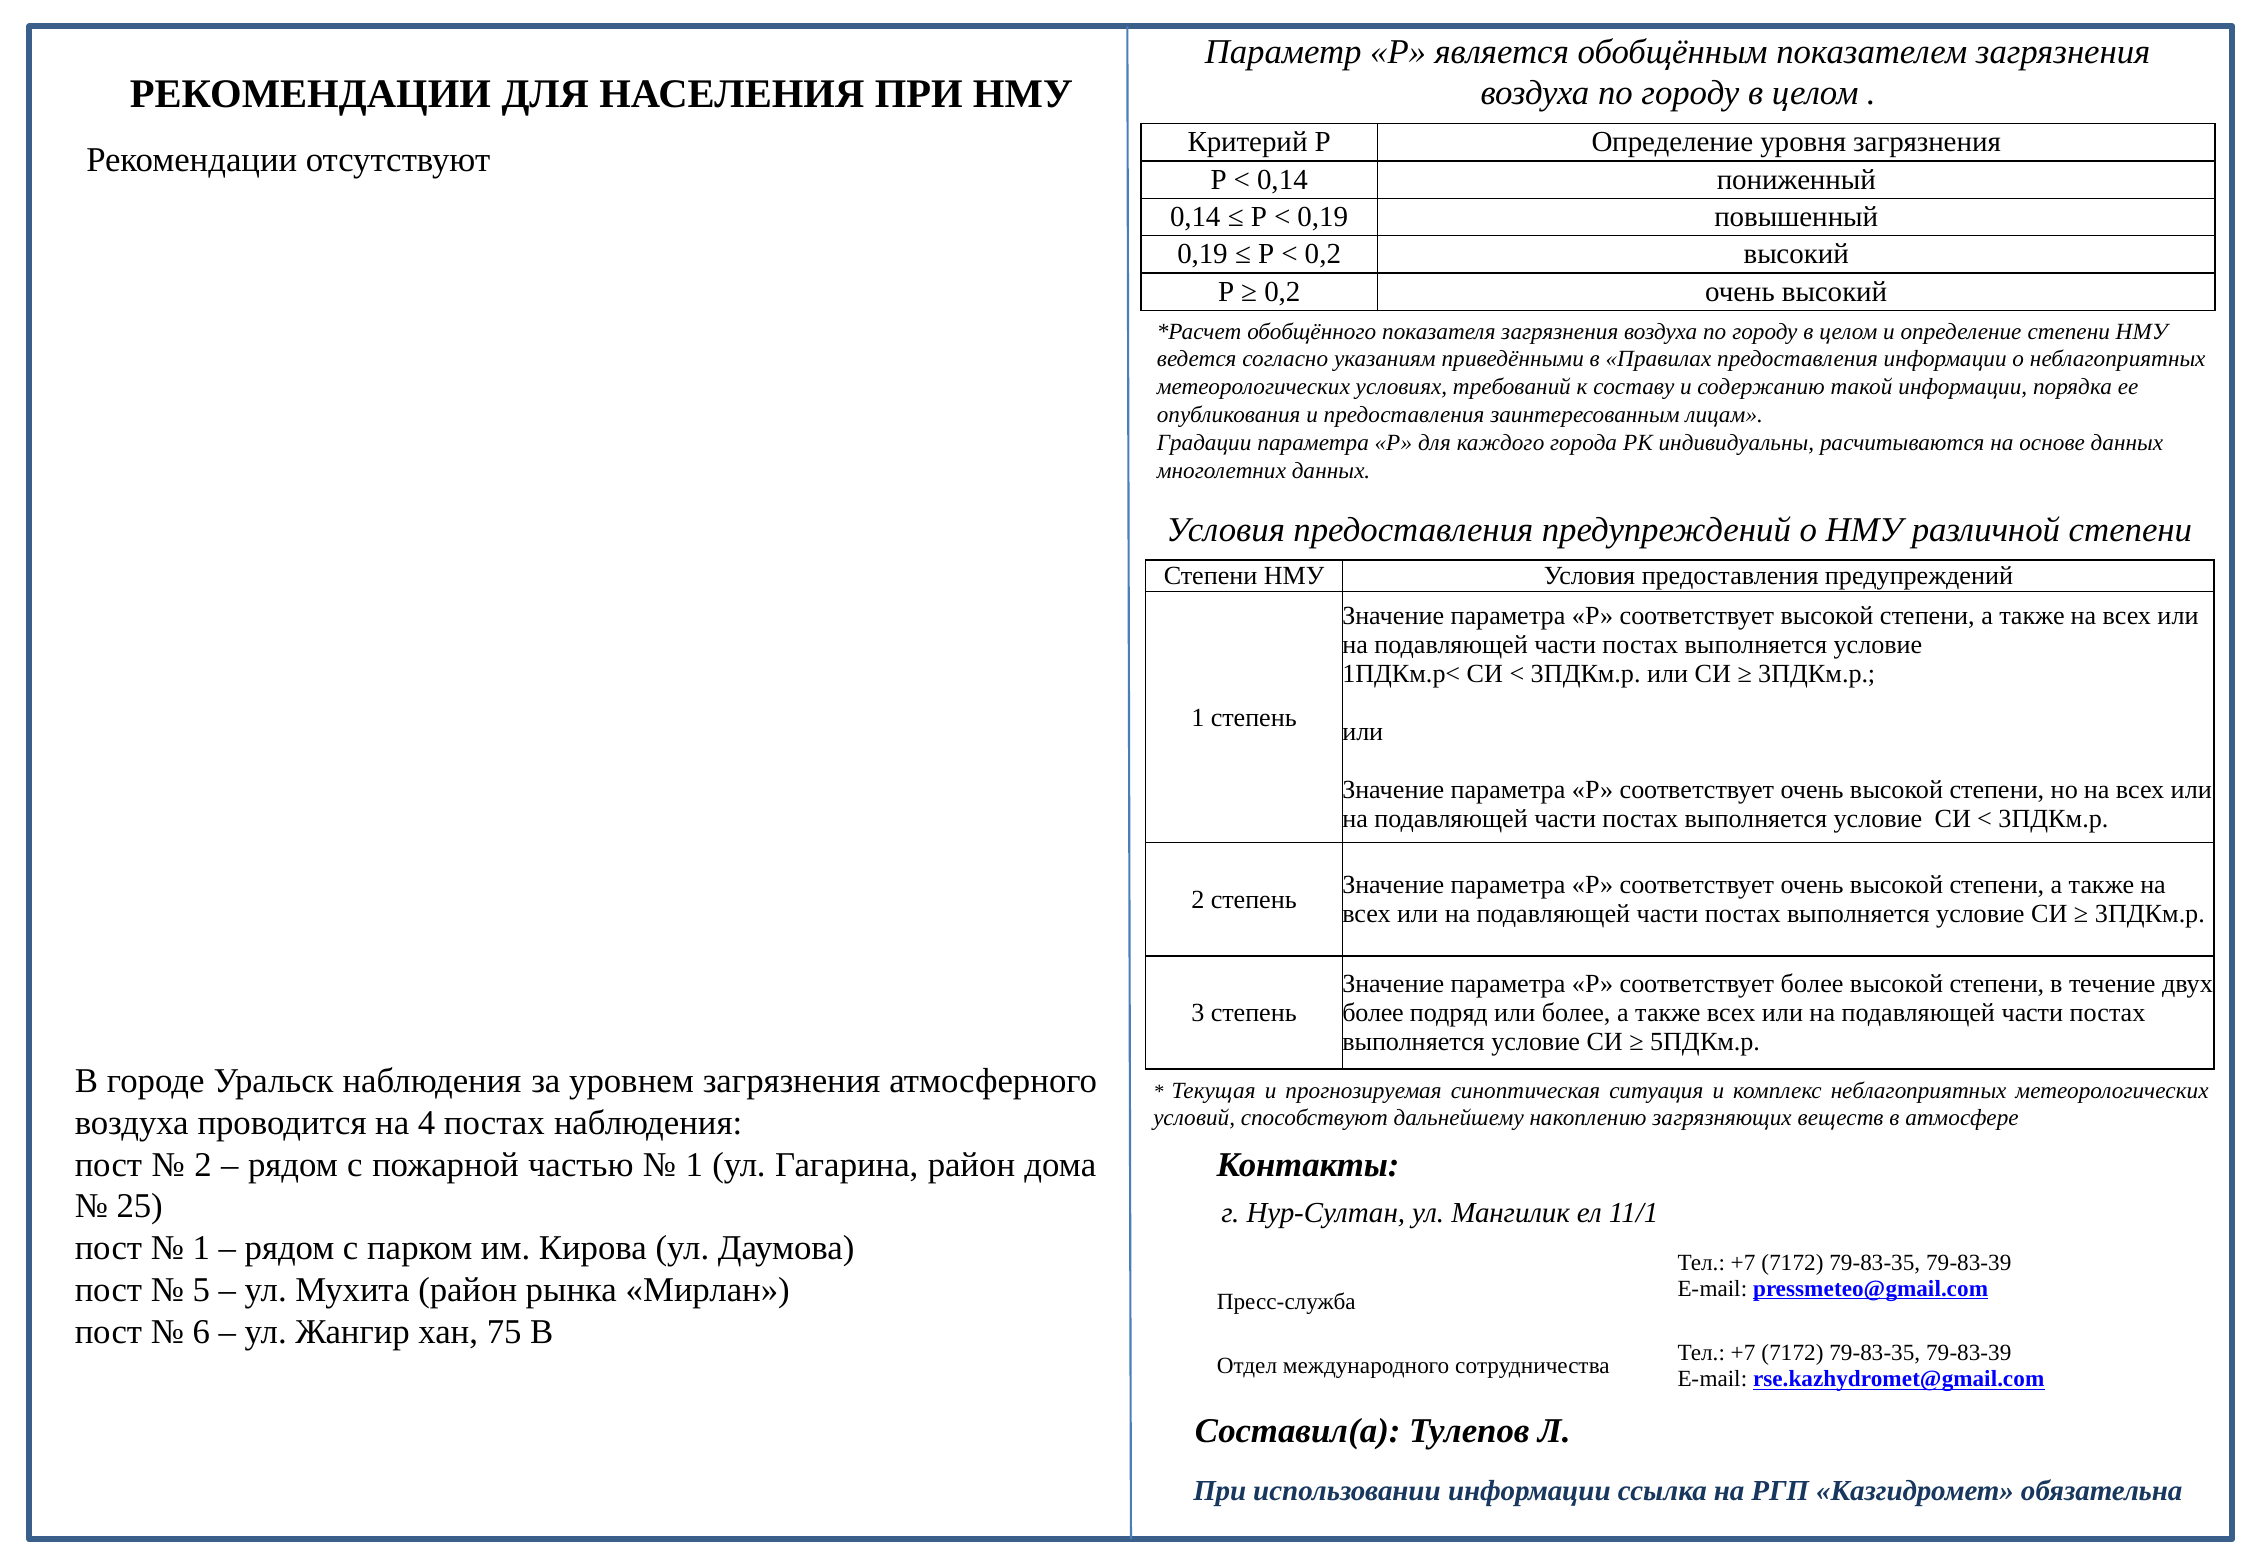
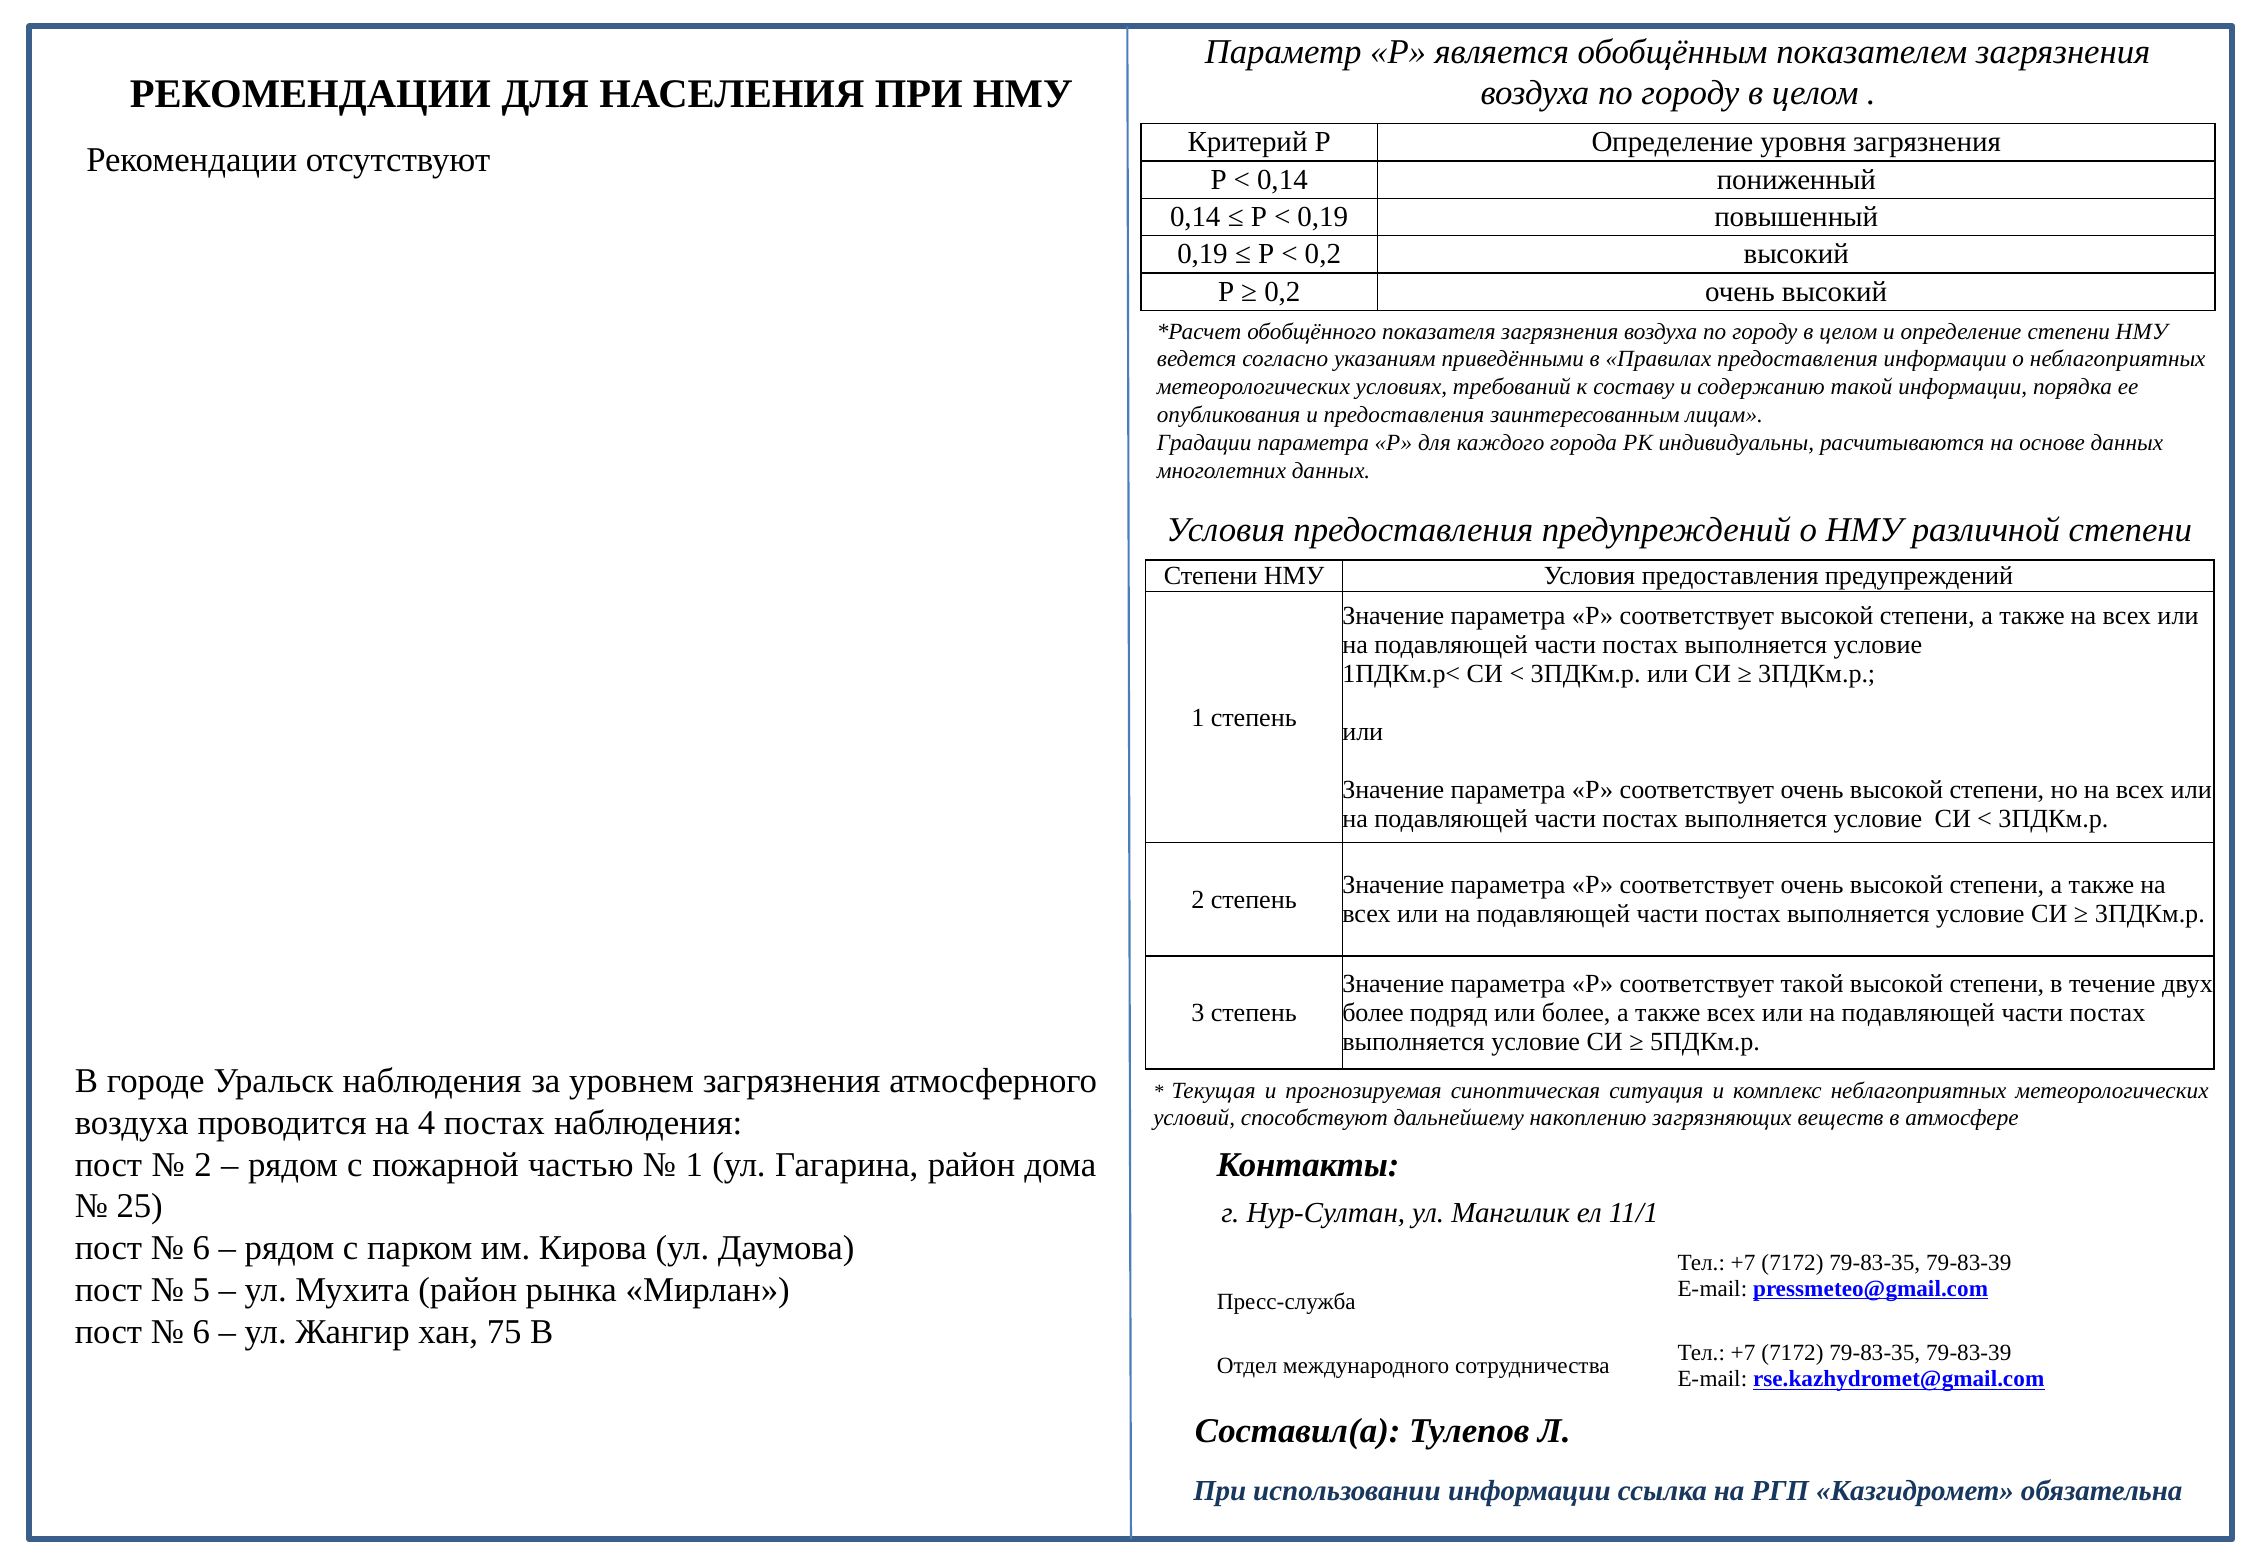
соответствует более: более -> такой (1812, 984)
1: 1 -> 6 (201, 1248)
